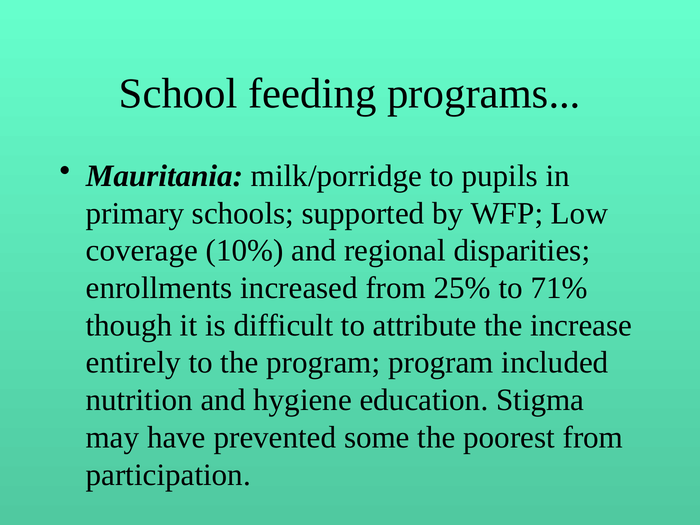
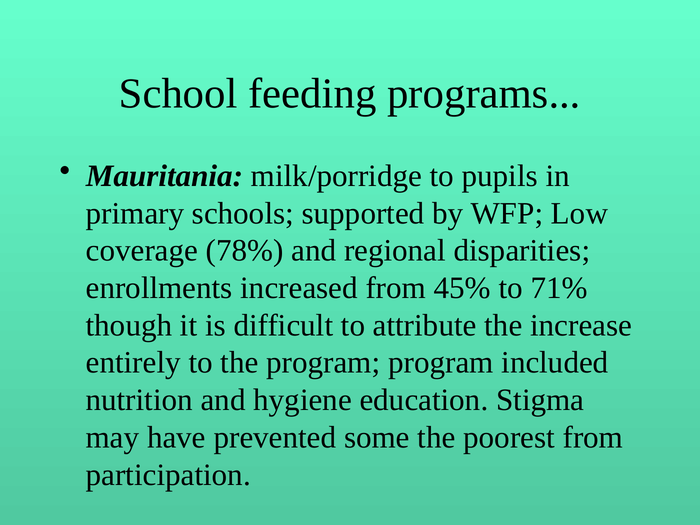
10%: 10% -> 78% (245, 251)
25%: 25% -> 45% (462, 288)
